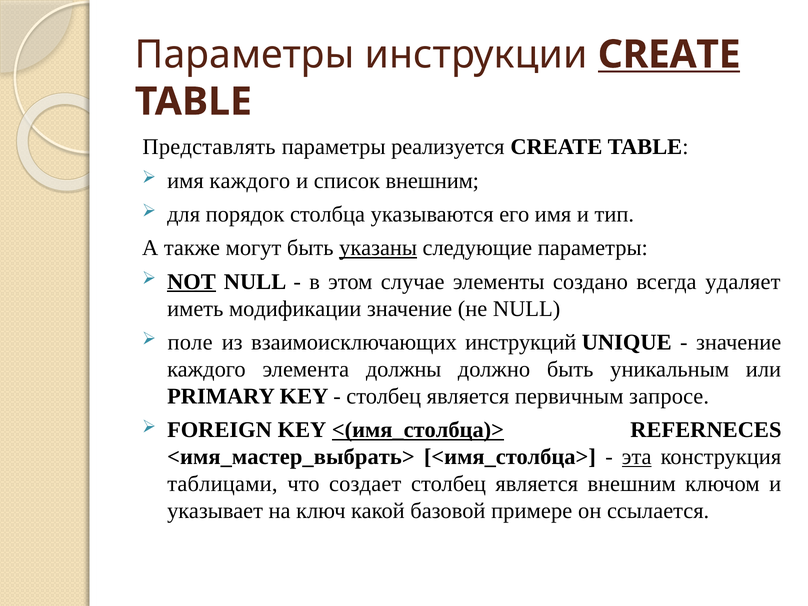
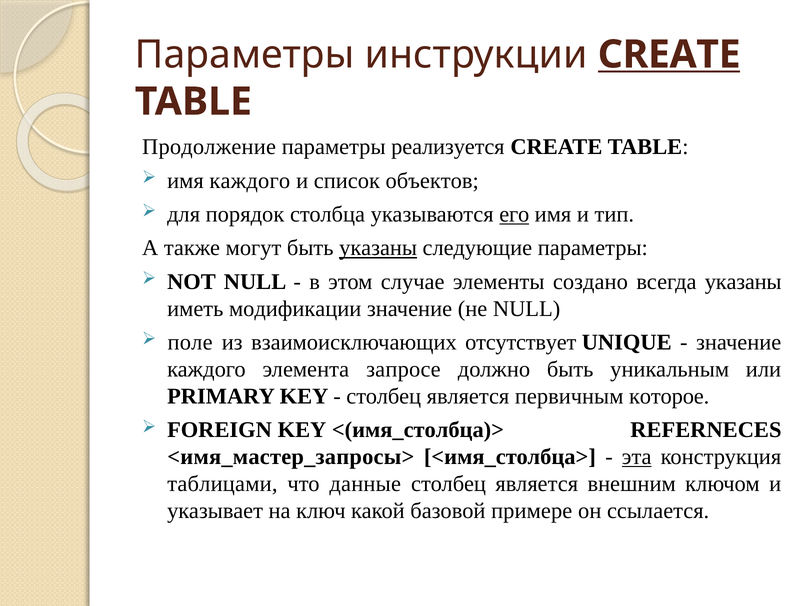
Представлять: Представлять -> Продолжение (209, 147)
список внешним: внешним -> объектов (432, 181)
его underline: none -> present (514, 214)
NOT underline: present -> none (191, 282)
всегда удаляет: удаляет -> указаны (743, 282)
инструкций: инструкций -> отсутствует (521, 342)
должны: должны -> запросе (403, 369)
запросе: запросе -> которое (669, 396)
<(имя_столбца)> underline: present -> none (418, 430)
<имя_мастер_выбрать>: <имя_мастер_выбрать> -> <имя_мастер_запросы> (291, 457)
создает: создает -> данные (365, 484)
